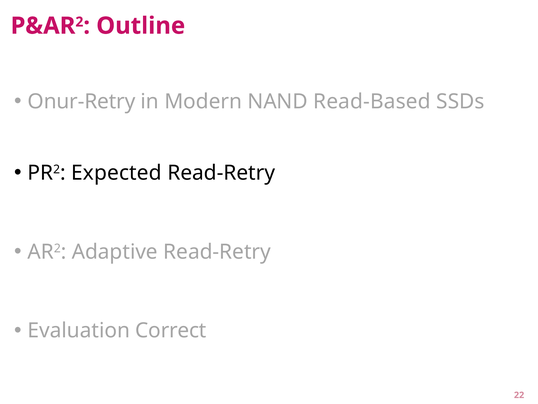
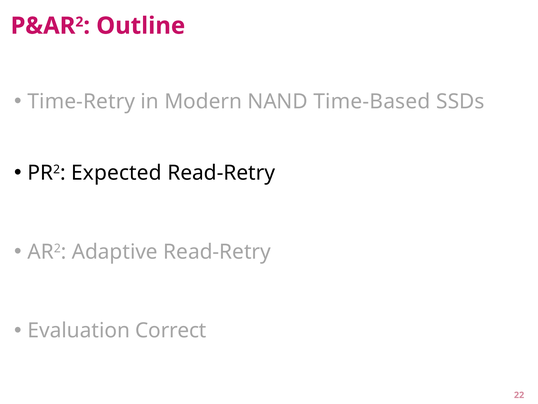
Onur-Retry: Onur-Retry -> Time-Retry (81, 101)
Read-Based: Read-Based -> Time-Based (372, 101)
